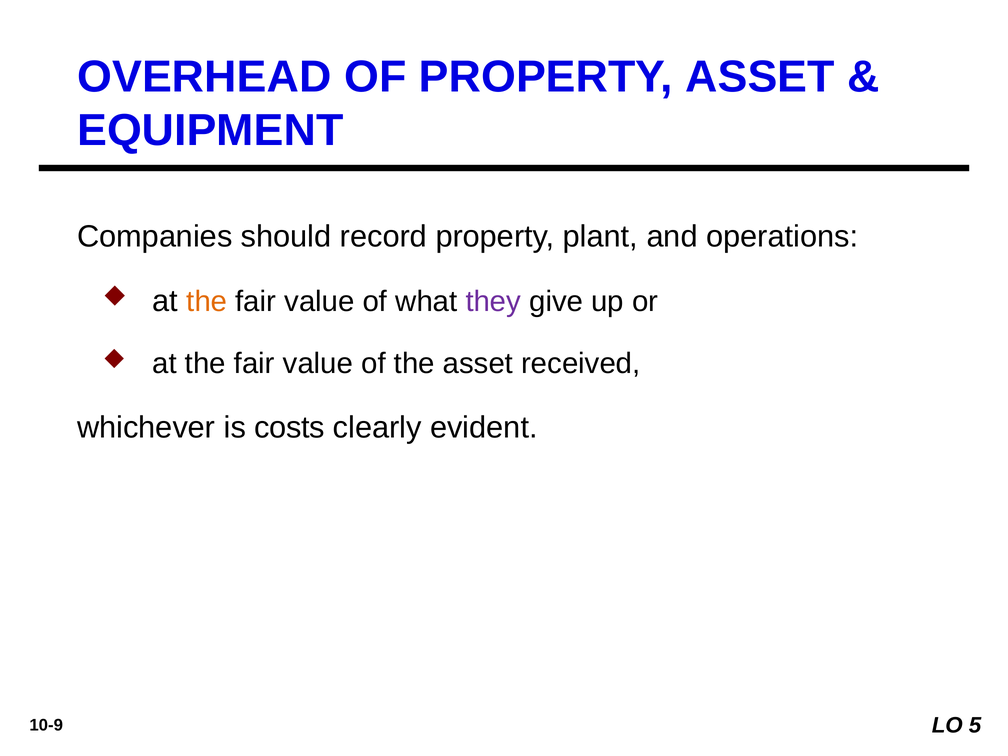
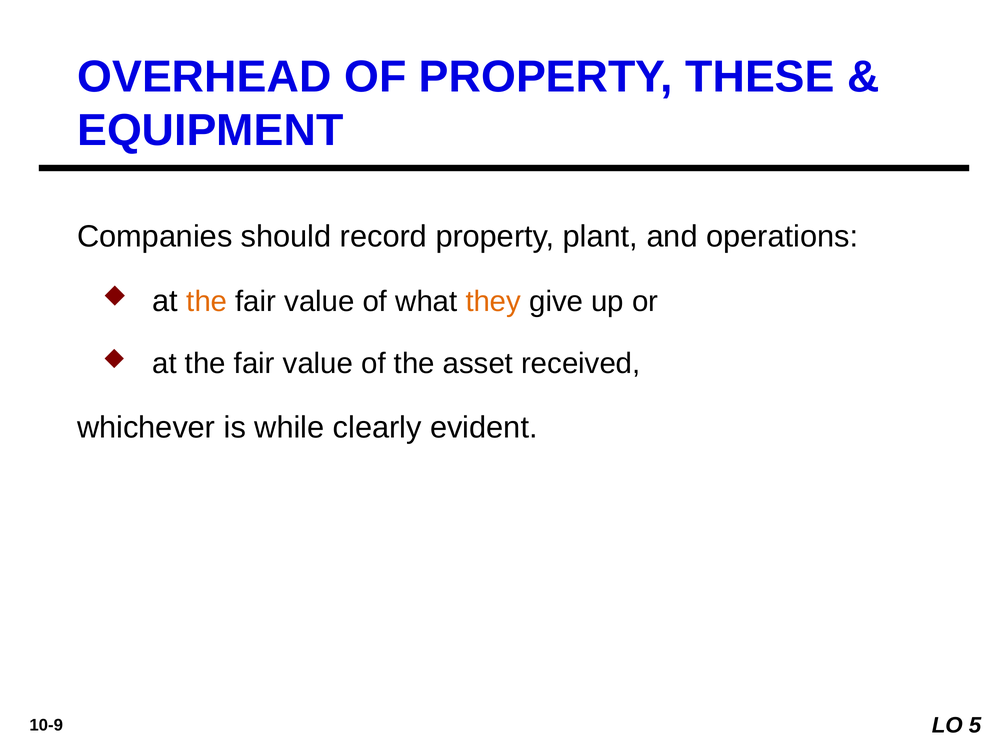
PROPERTY ASSET: ASSET -> THESE (760, 77)
they colour: purple -> orange (493, 302)
costs: costs -> while (289, 427)
